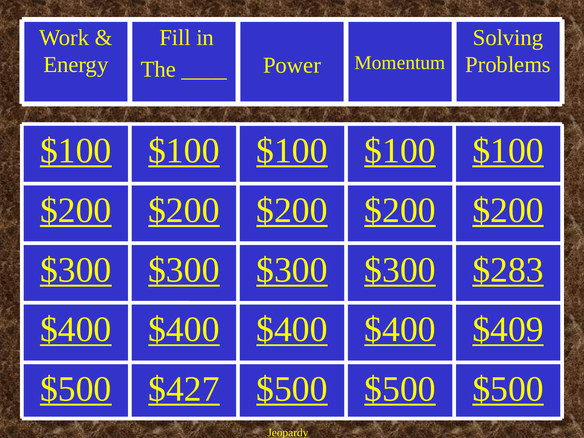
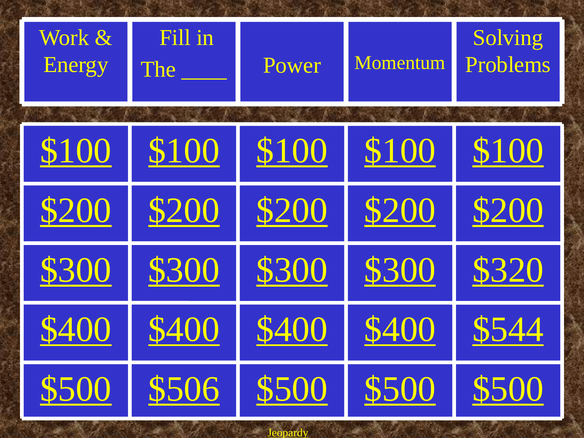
$283: $283 -> $320 (508, 270)
$409: $409 -> $544 (508, 330)
$427: $427 -> $506 (184, 389)
